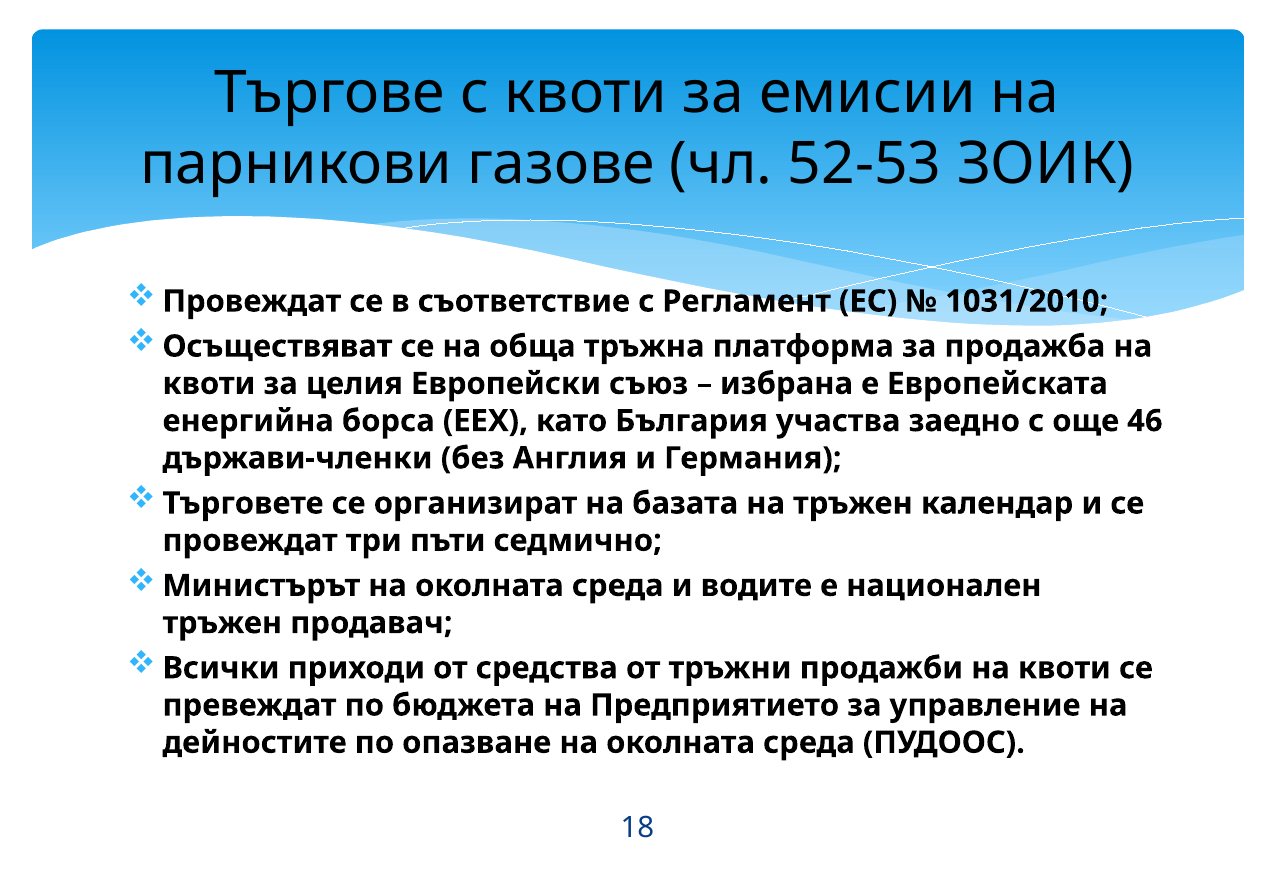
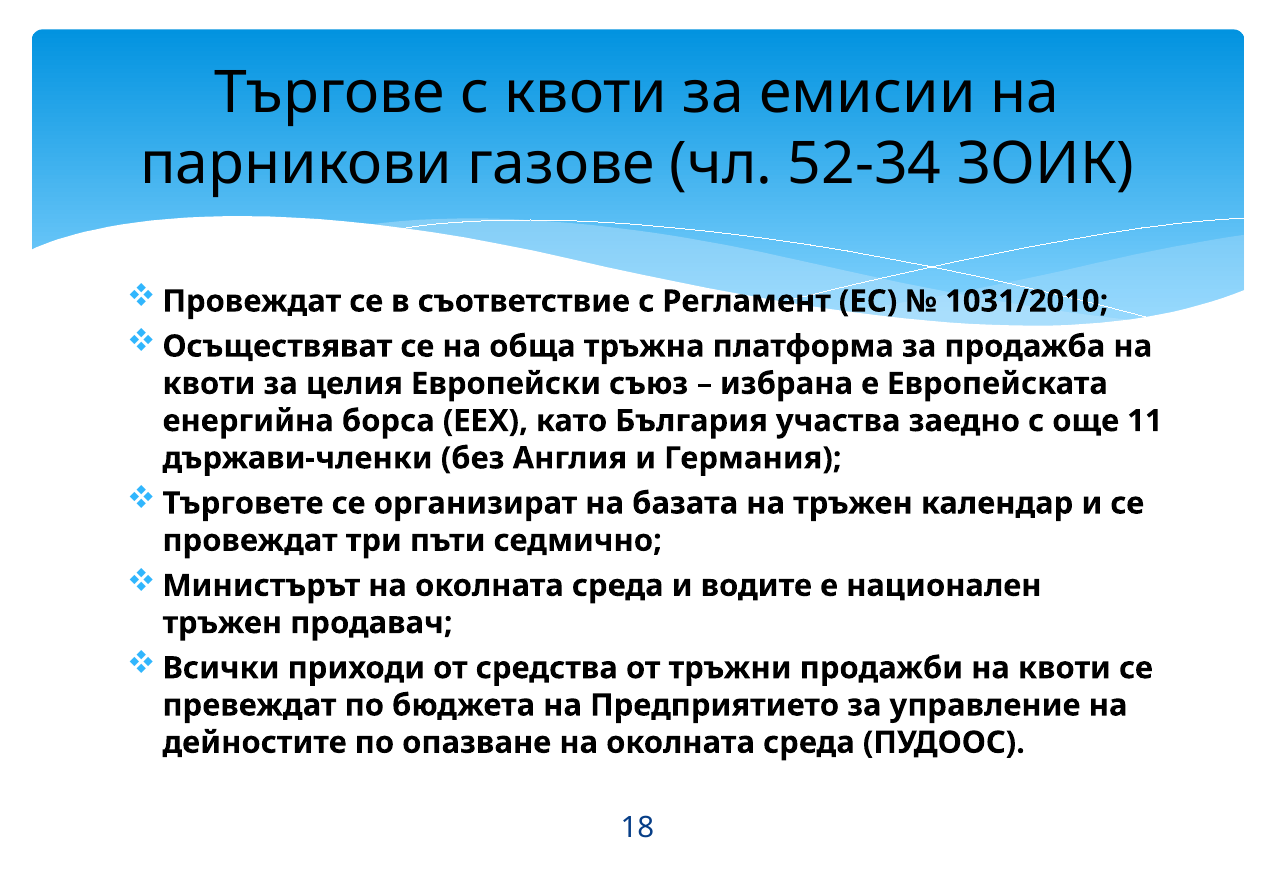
52-53: 52-53 -> 52-34 (865, 164)
46: 46 -> 11 (1145, 421)
